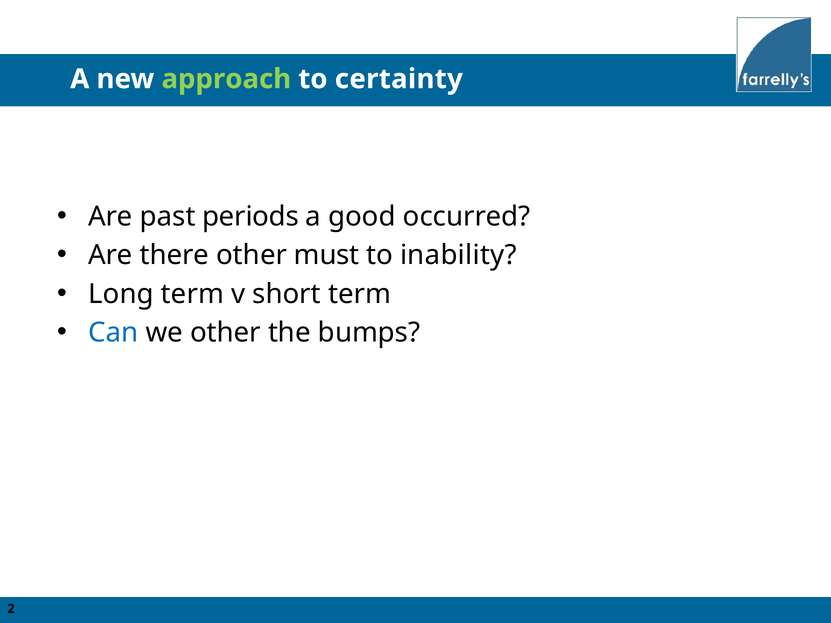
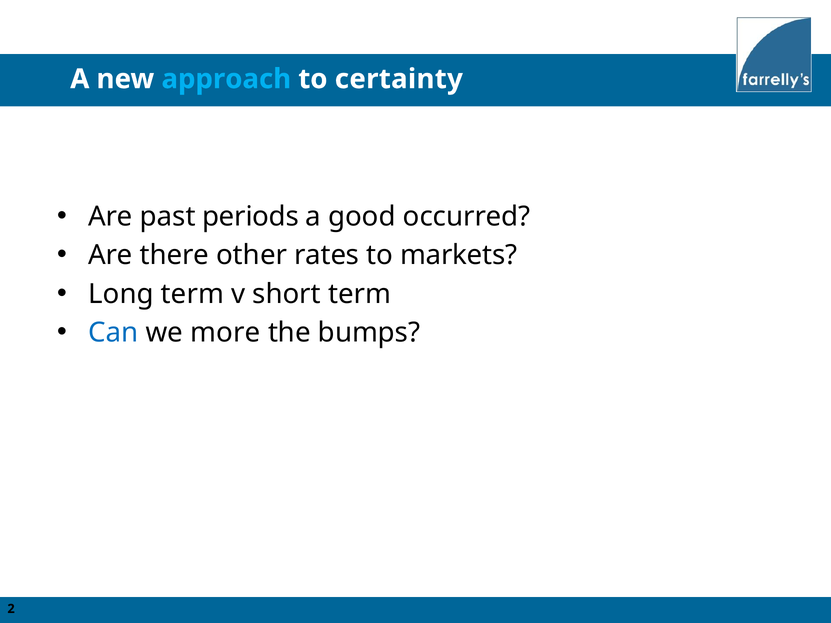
approach colour: light green -> light blue (226, 79)
must: must -> rates (327, 255)
inability: inability -> markets (459, 255)
we other: other -> more (225, 333)
